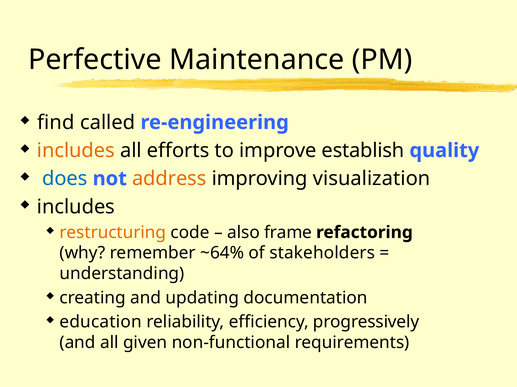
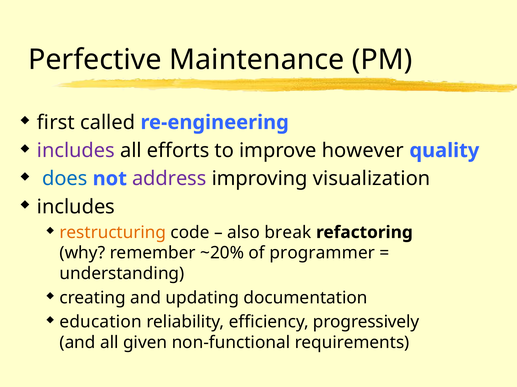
find: find -> first (56, 123)
includes colour: orange -> purple (76, 151)
establish: establish -> however (363, 151)
address colour: orange -> purple (169, 179)
frame: frame -> break (288, 233)
~64%: ~64% -> ~20% (222, 253)
stakeholders: stakeholders -> programmer (322, 253)
